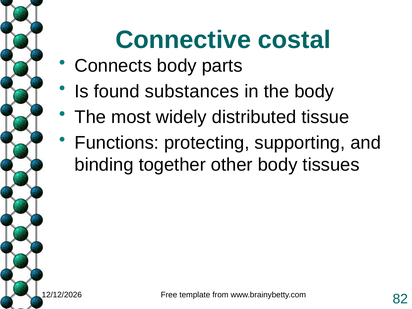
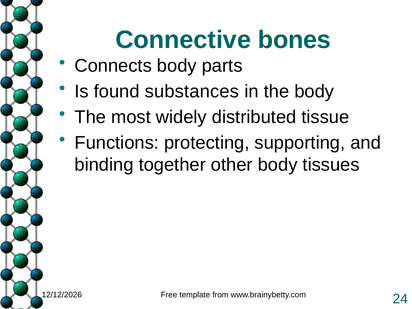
costal: costal -> bones (294, 40)
82: 82 -> 24 (400, 299)
